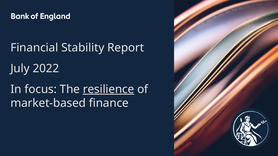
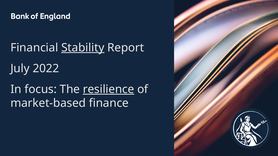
Stability underline: none -> present (83, 48)
